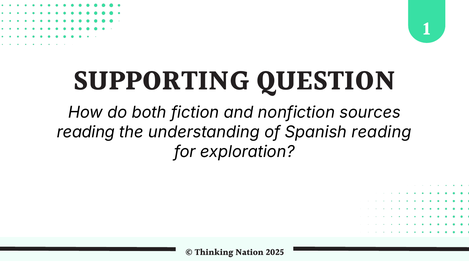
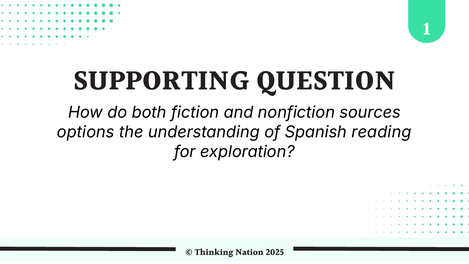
reading: reading -> options (86, 132)
